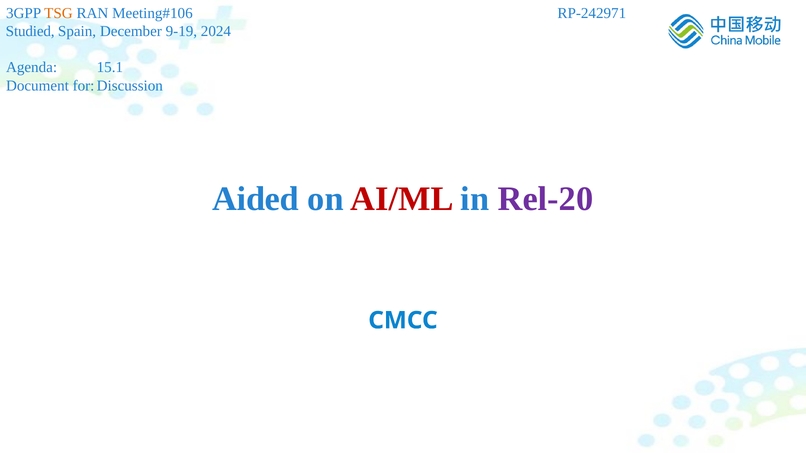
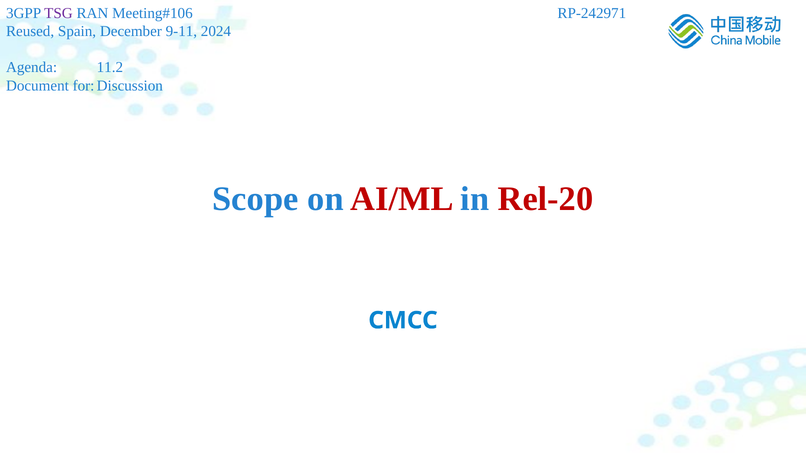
TSG colour: orange -> purple (58, 13)
Studied: Studied -> Reused (30, 31)
9-19: 9-19 -> 9-11 (181, 31)
15.1: 15.1 -> 11.2 (110, 67)
Aided: Aided -> Scope (255, 199)
Rel-20 colour: purple -> red (545, 199)
